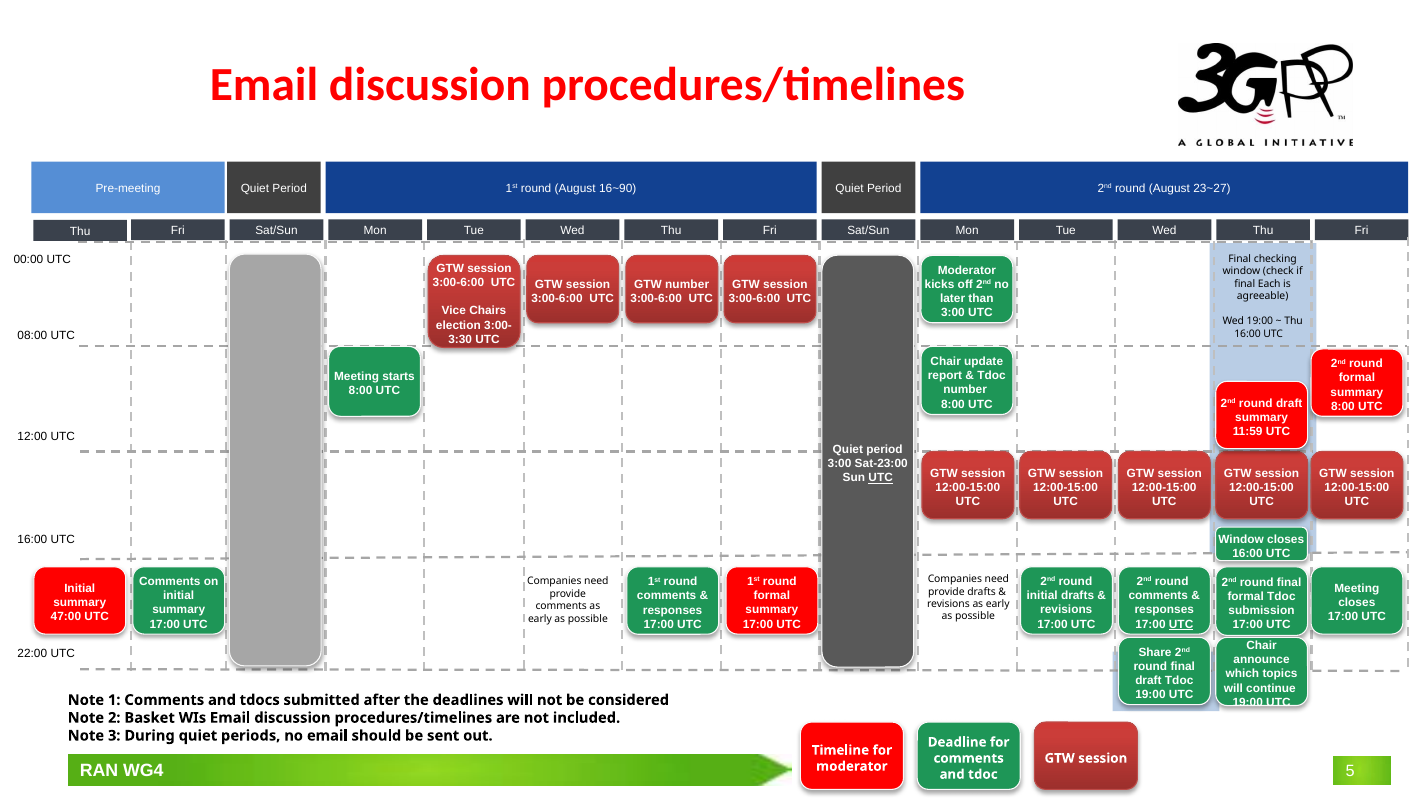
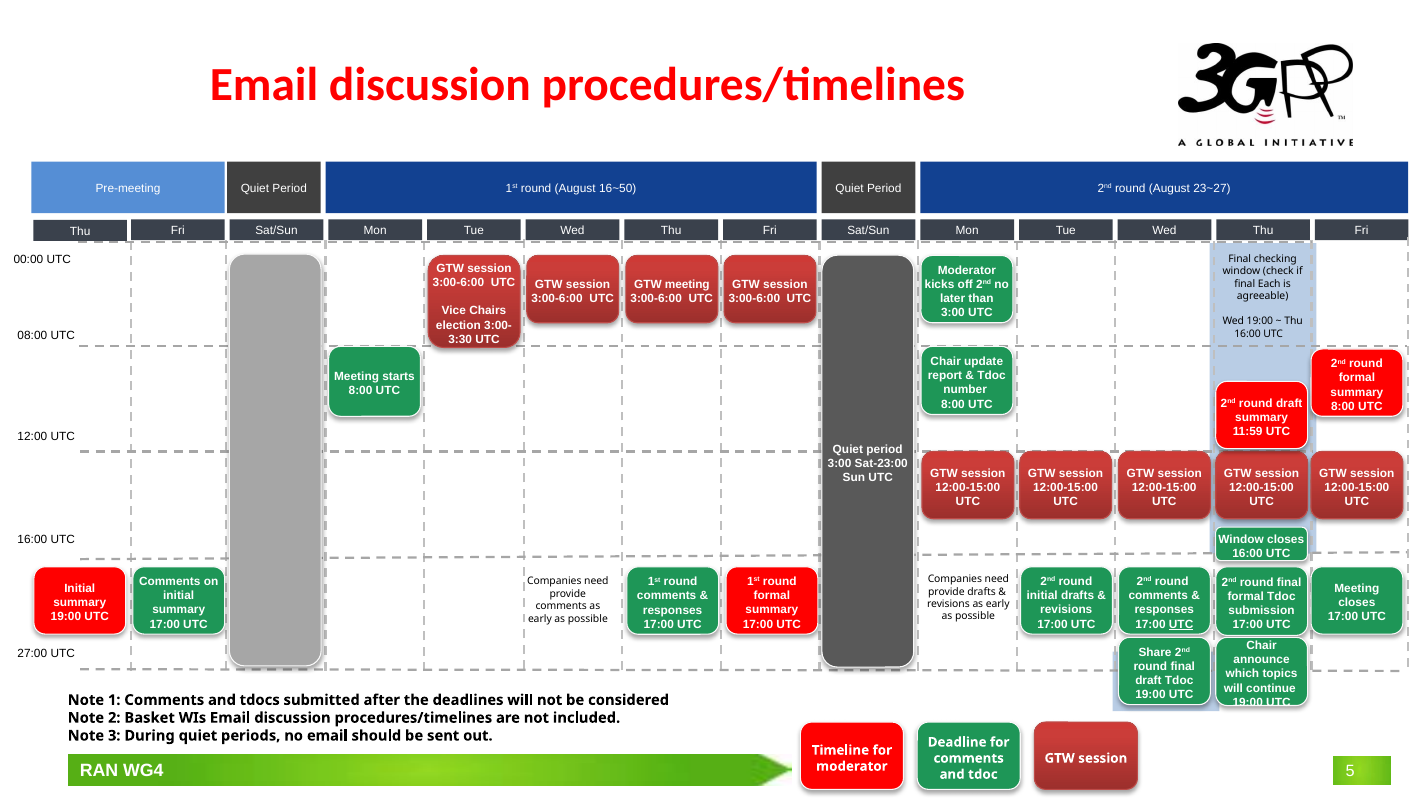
16~90: 16~90 -> 16~50 (618, 188)
GTW number: number -> meeting (687, 284)
UTC underline: present -> none (881, 478)
47:00: 47:00 -> 19:00 (66, 617)
22:00: 22:00 -> 27:00 (32, 653)
